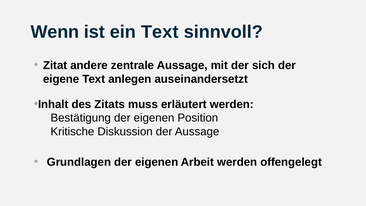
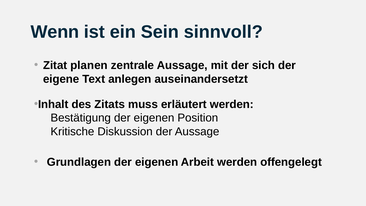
ein Text: Text -> Sein (160, 32)
andere: andere -> planen (89, 65)
